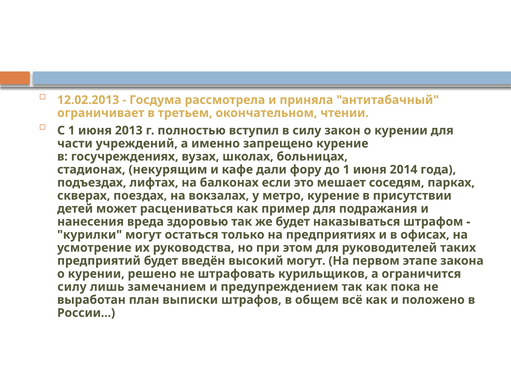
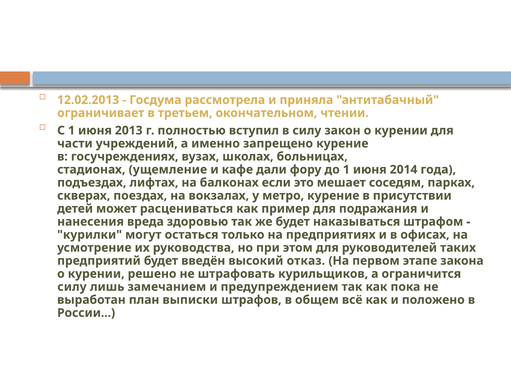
некурящим: некурящим -> ущемление (168, 170)
высокий могут: могут -> отказ (306, 261)
